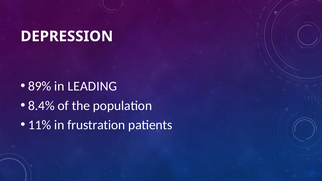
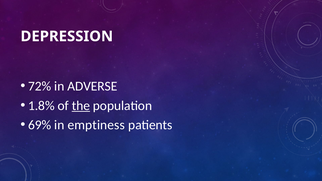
89%: 89% -> 72% (40, 86)
LEADING: LEADING -> ADVERSE (92, 86)
8.4%: 8.4% -> 1.8% (41, 106)
the underline: none -> present (81, 106)
11%: 11% -> 69% (40, 125)
frustration: frustration -> emptiness (96, 125)
